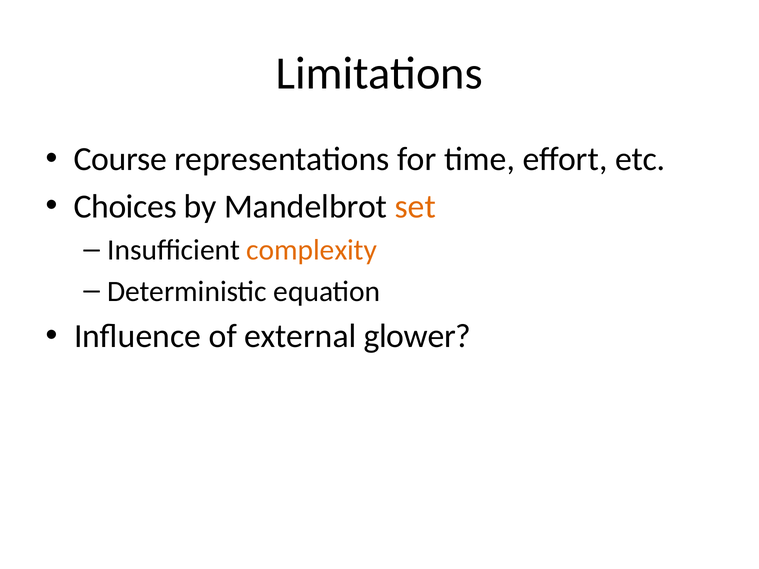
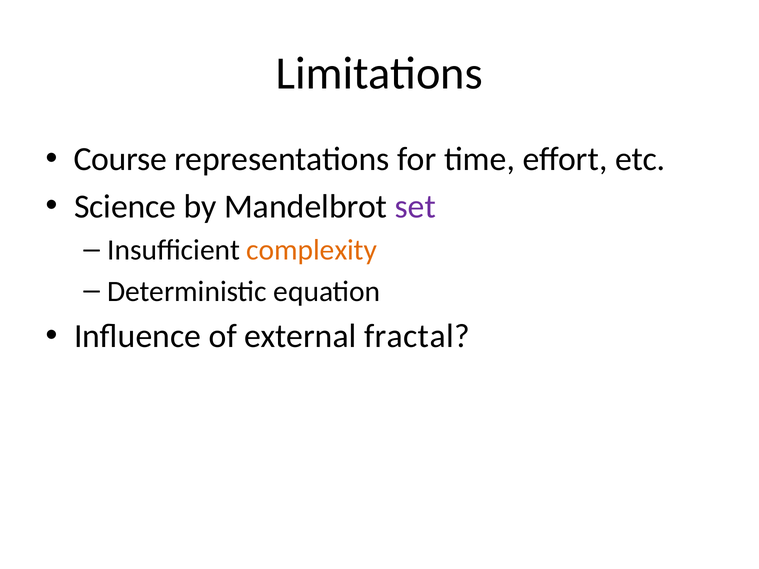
Choices: Choices -> Science (125, 206)
set colour: orange -> purple (415, 206)
glower: glower -> fractal (417, 336)
